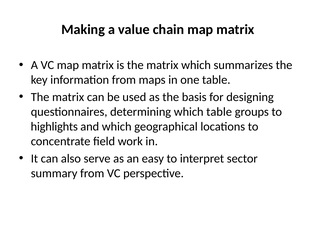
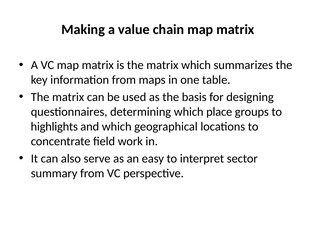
which table: table -> place (219, 112)
